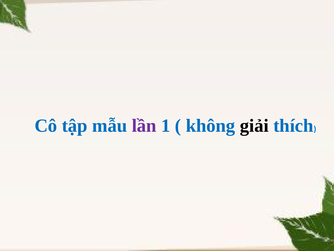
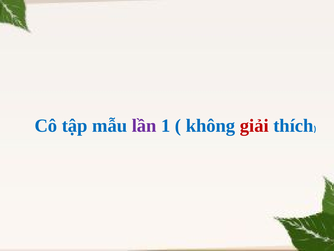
giải colour: black -> red (254, 125)
